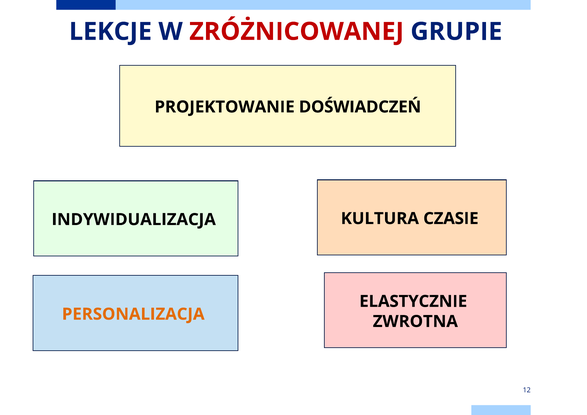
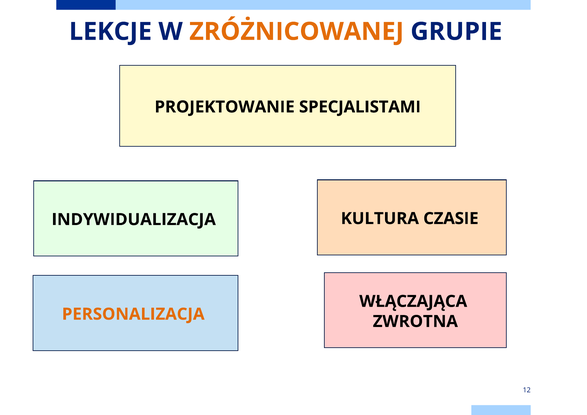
ZRÓŻNICOWANEJ colour: red -> orange (297, 32)
DOŚWIADCZEŃ: DOŚWIADCZEŃ -> SPECJALISTAMI (360, 107)
ELASTYCZNIE: ELASTYCZNIE -> WŁĄCZAJĄCA (413, 301)
